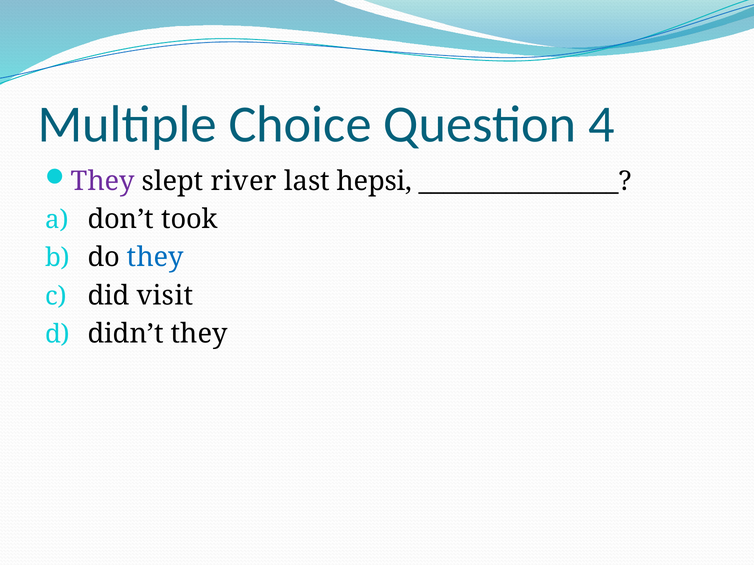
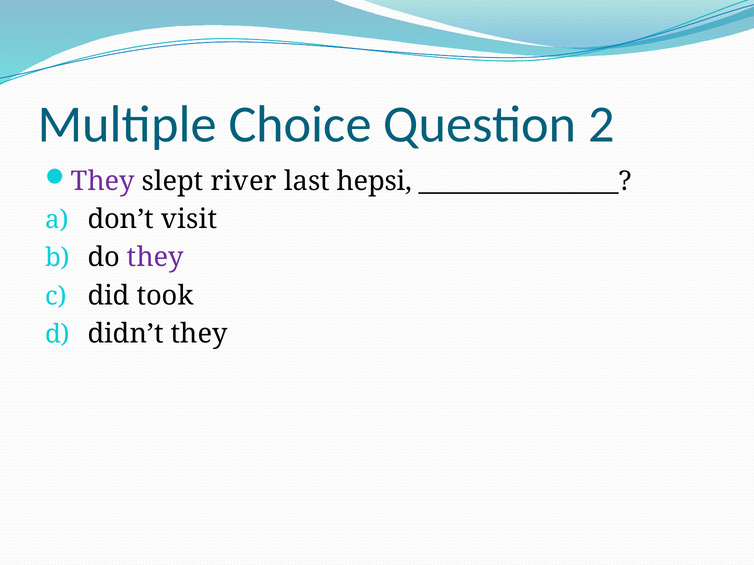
4: 4 -> 2 (601, 125)
took: took -> visit (189, 220)
they colour: blue -> purple (155, 258)
visit: visit -> took (165, 296)
